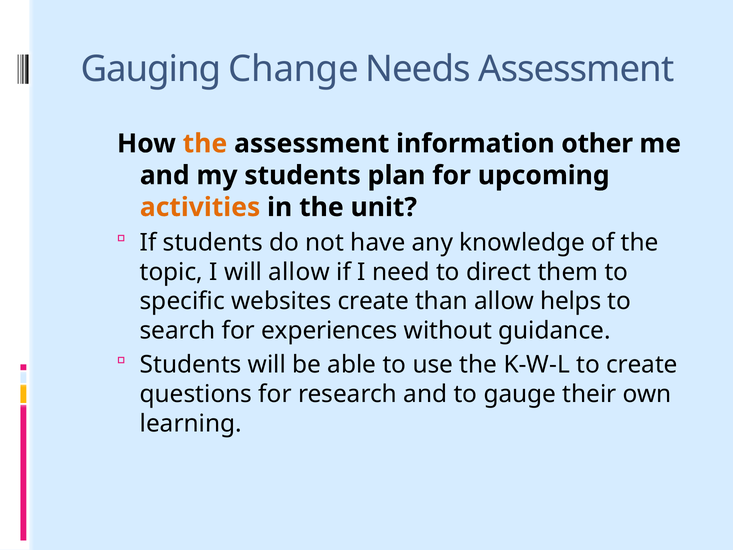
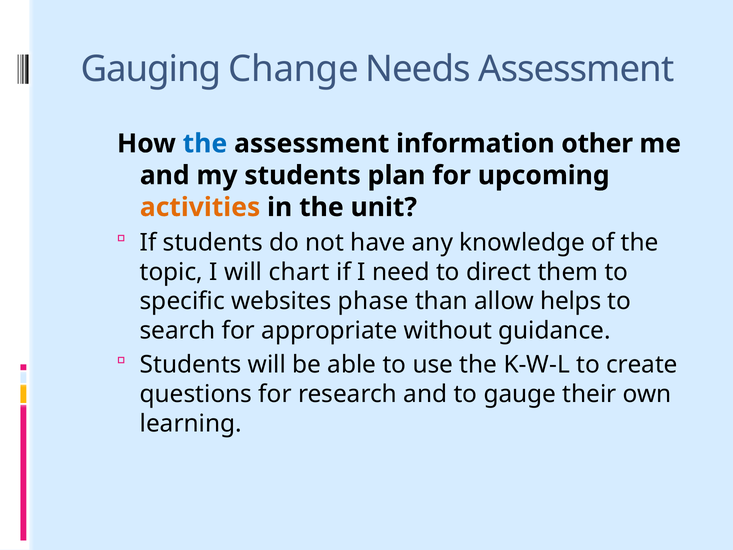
the colour: orange -> blue (205, 144)
will allow: allow -> chart (299, 272)
websites create: create -> phase (373, 301)
experiences: experiences -> appropriate (329, 330)
